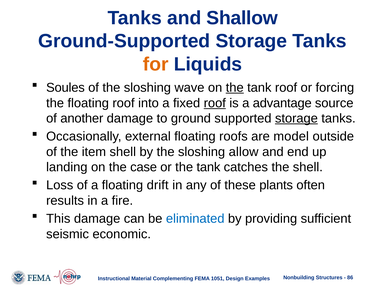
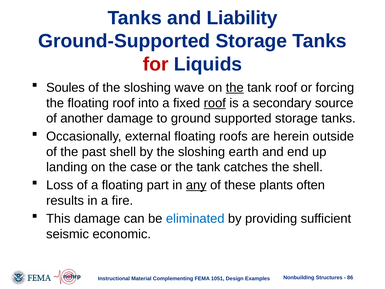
Shallow: Shallow -> Liability (242, 18)
for colour: orange -> red (156, 64)
advantage: advantage -> secondary (282, 103)
storage underline: present -> none (296, 118)
model: model -> herein (291, 136)
item: item -> past (94, 152)
allow: allow -> earth (244, 152)
drift: drift -> part (158, 185)
any underline: none -> present (196, 185)
